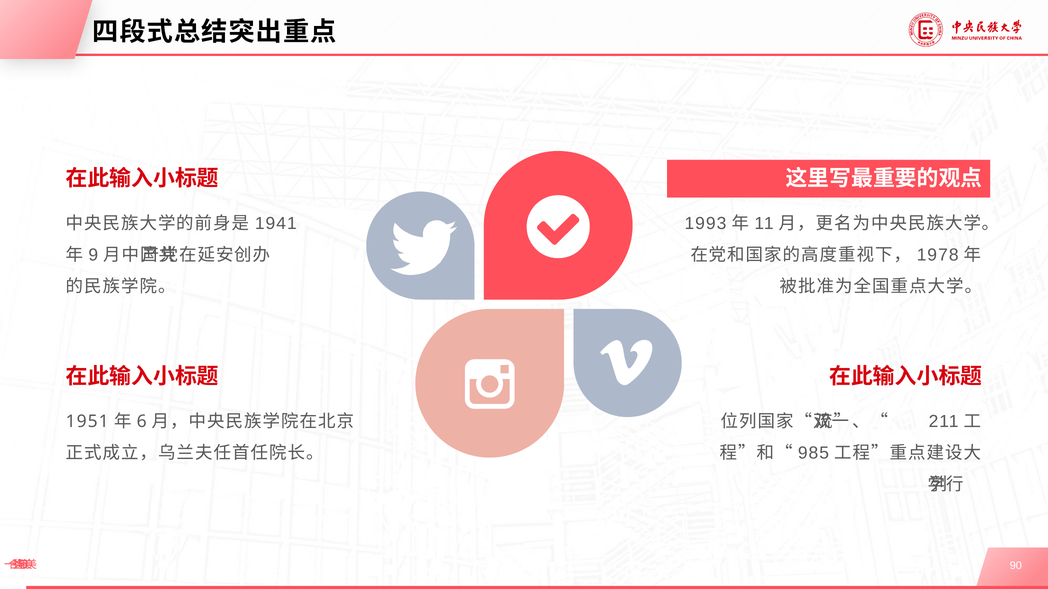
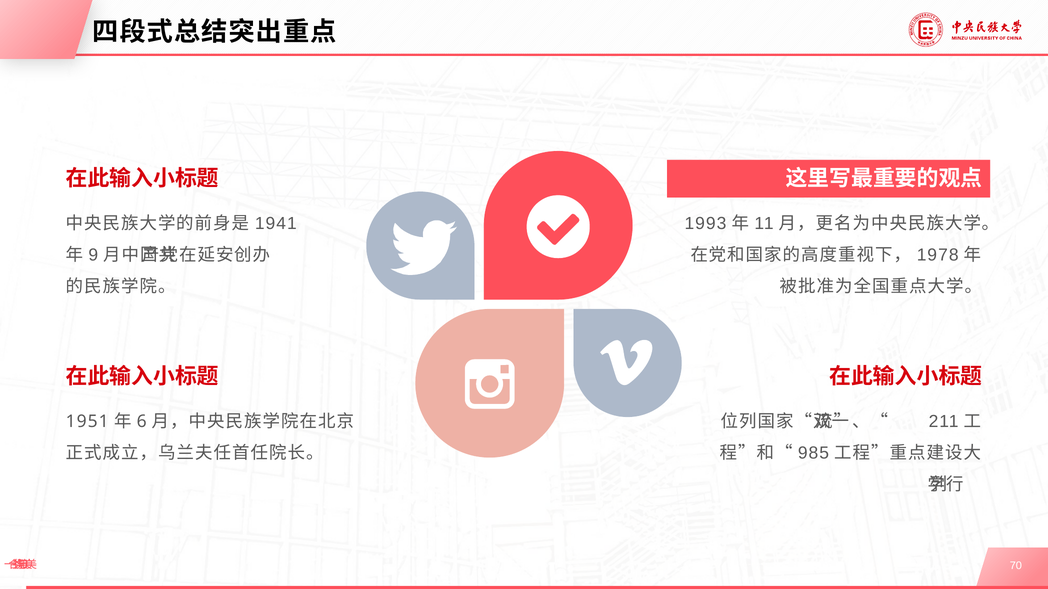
90: 90 -> 70 (1016, 566)
